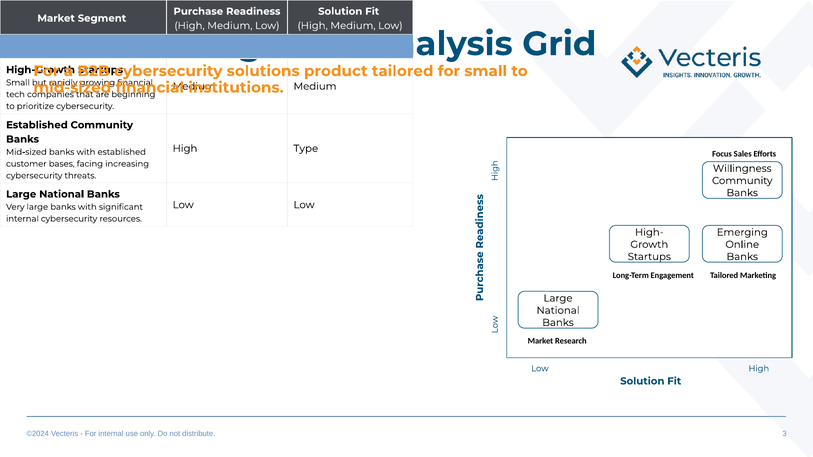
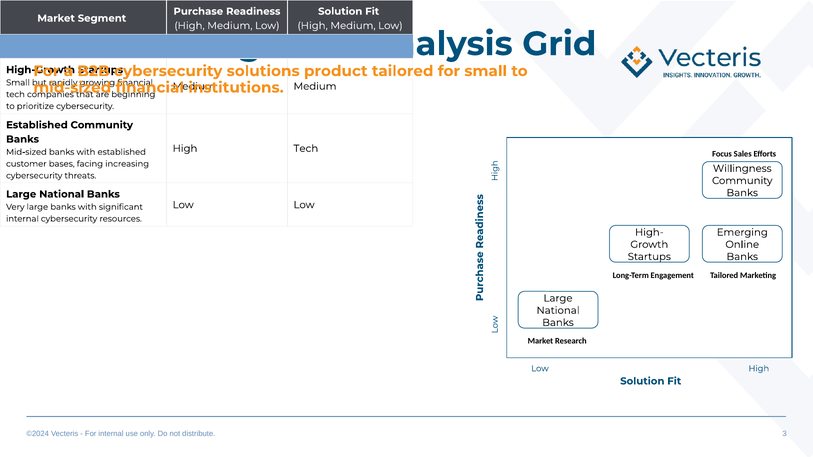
High Type: Type -> Tech (306, 149)
